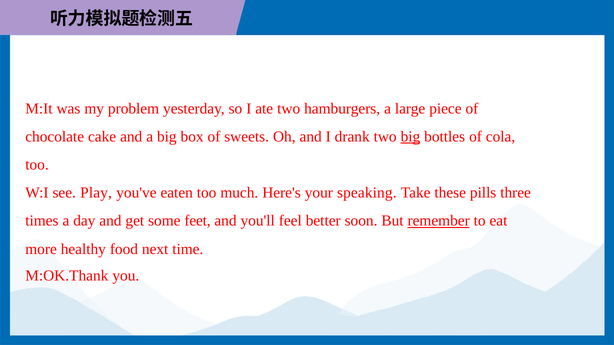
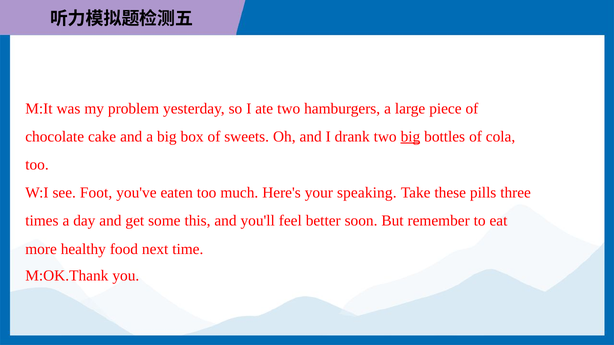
Play: Play -> Foot (96, 193)
feet: feet -> this (198, 221)
remember underline: present -> none (439, 221)
